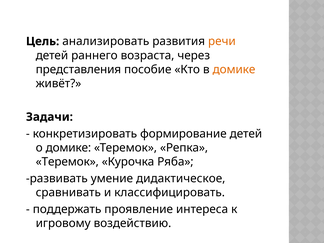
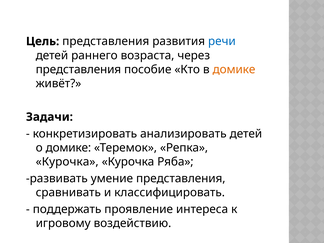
Цель анализировать: анализировать -> представления (106, 41)
речи colour: orange -> blue (222, 41)
формирование: формирование -> анализировать (183, 134)
Теремок: Теремок -> Курочка (67, 162)
умение дидактическое: дидактическое -> представления (181, 178)
